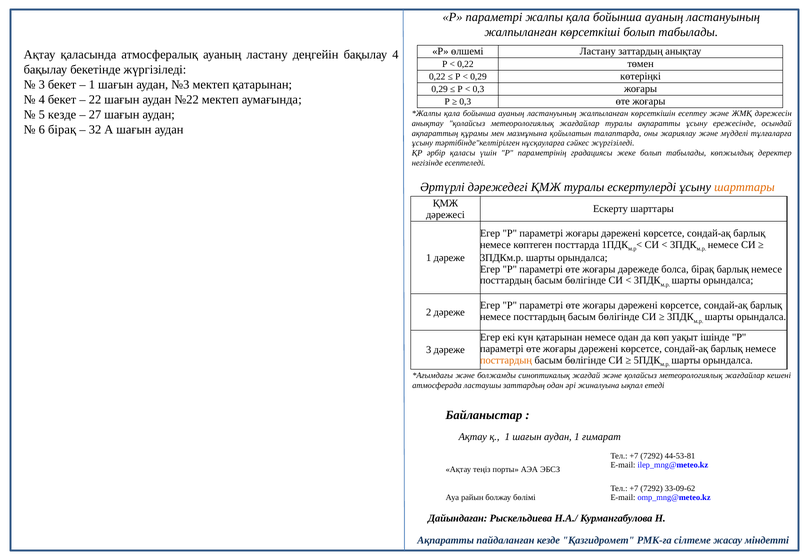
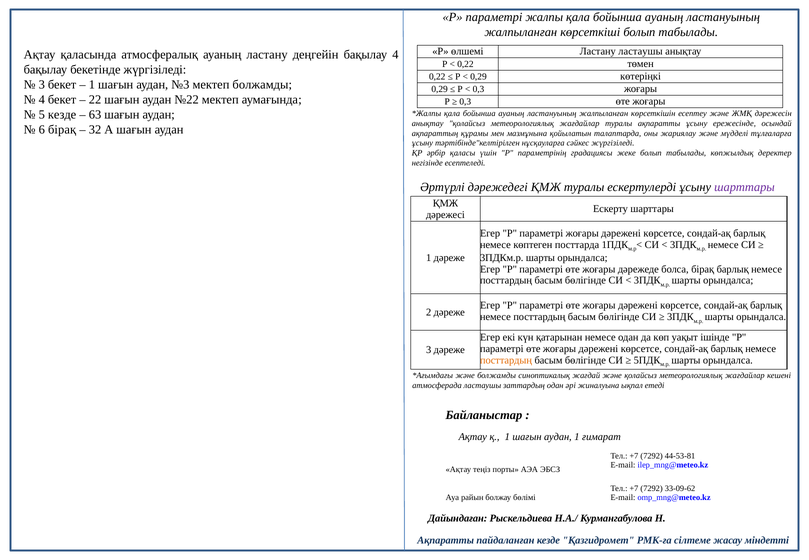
Ластану заттардың: заттардың -> ластаушы (640, 51)
мектеп қатарынан: қатарынан -> болжамды (262, 85)
27: 27 -> 63 (95, 114)
шарттары colour: orange -> purple (744, 187)
